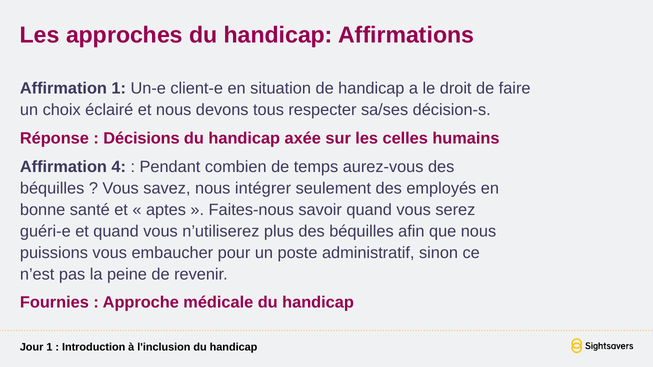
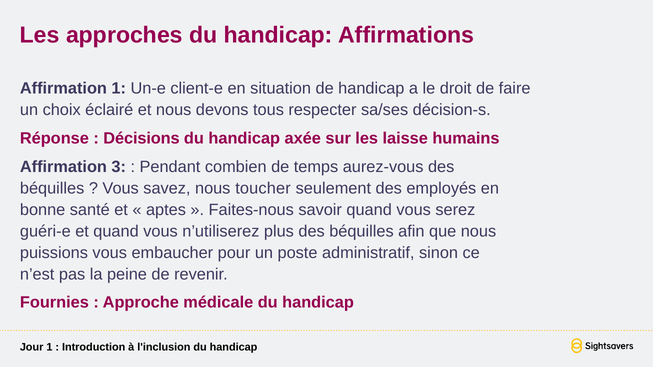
celles: celles -> laisse (405, 138)
4: 4 -> 3 (119, 167)
intégrer: intégrer -> toucher (263, 188)
